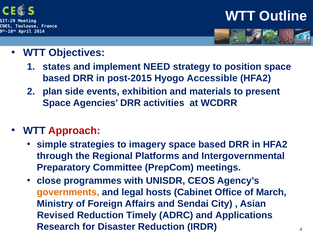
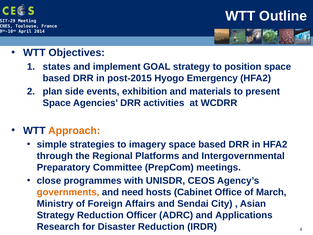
NEED: NEED -> GOAL (157, 67)
Accessible: Accessible -> Emergency (212, 78)
Approach colour: red -> orange (74, 130)
legal: legal -> need (132, 192)
Revised: Revised -> Strategy (56, 215)
Timely: Timely -> Officer (141, 215)
